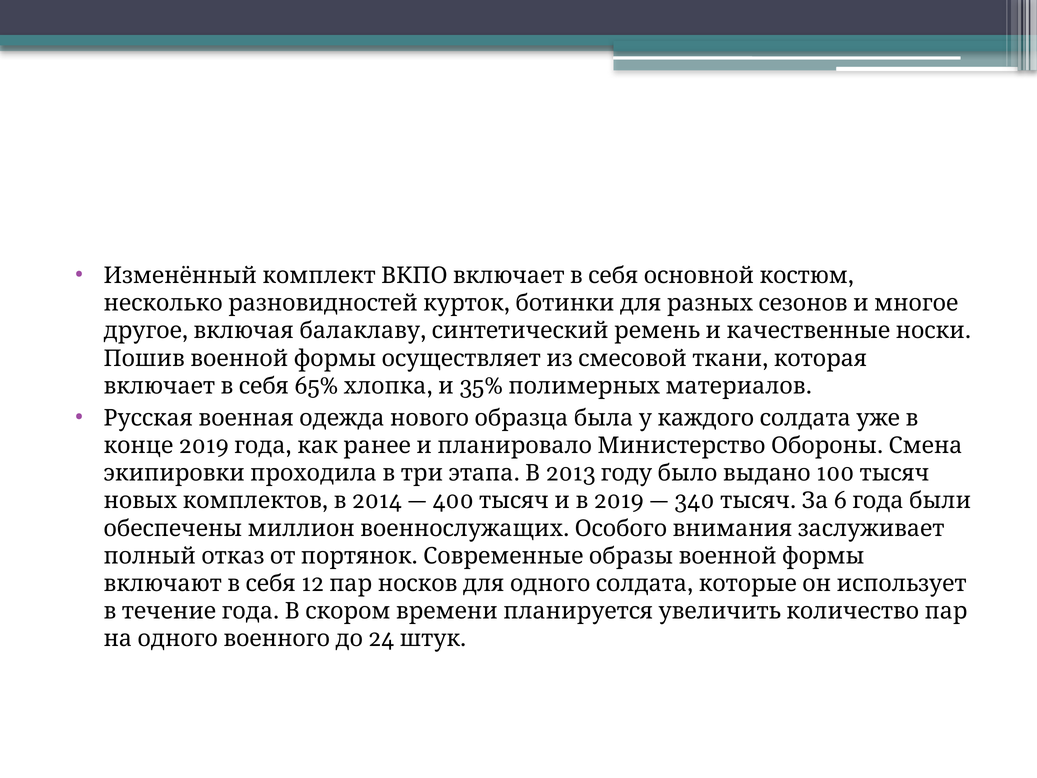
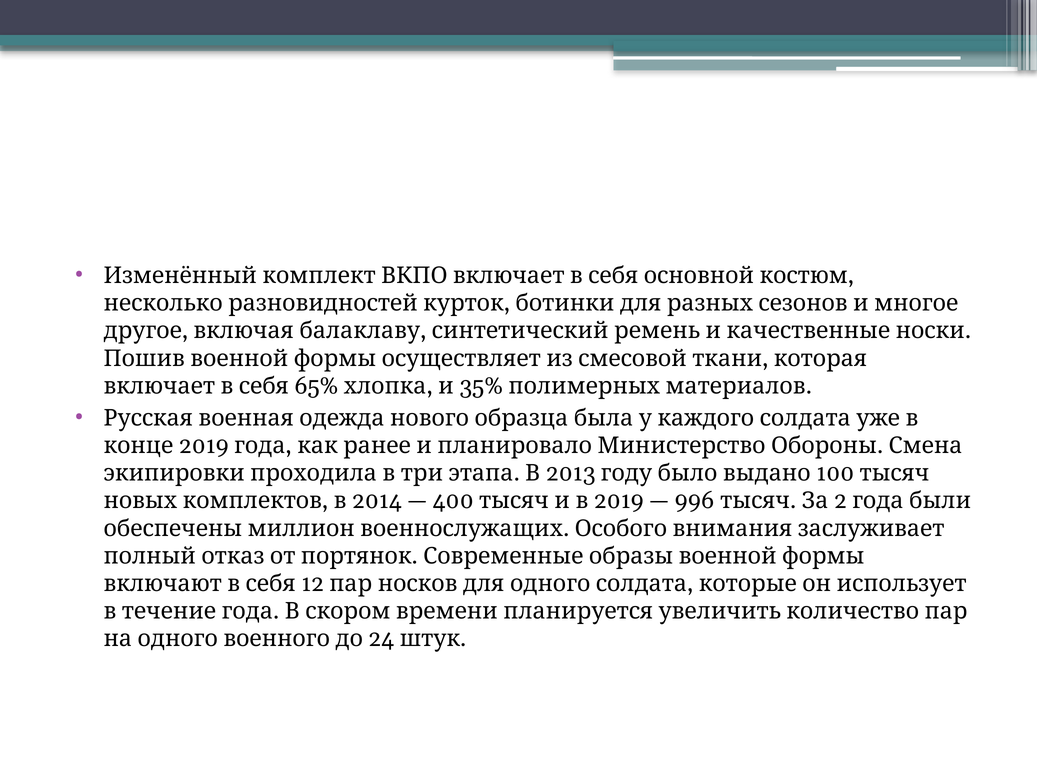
340: 340 -> 996 (694, 501)
6: 6 -> 2 (840, 501)
